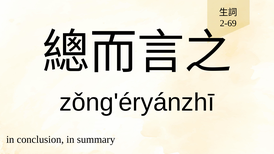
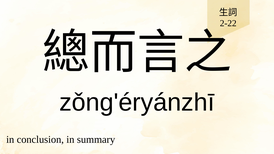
2-69: 2-69 -> 2-22 (228, 23)
